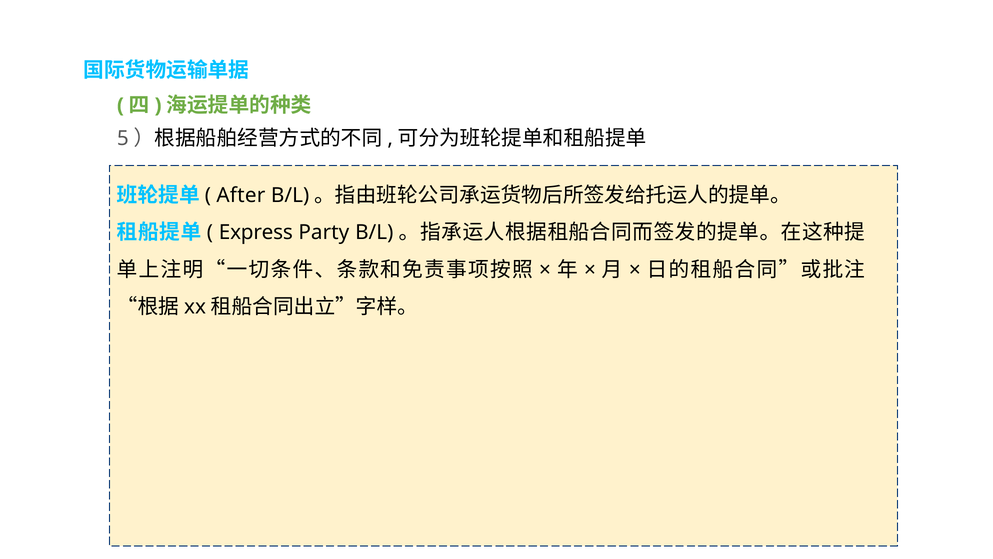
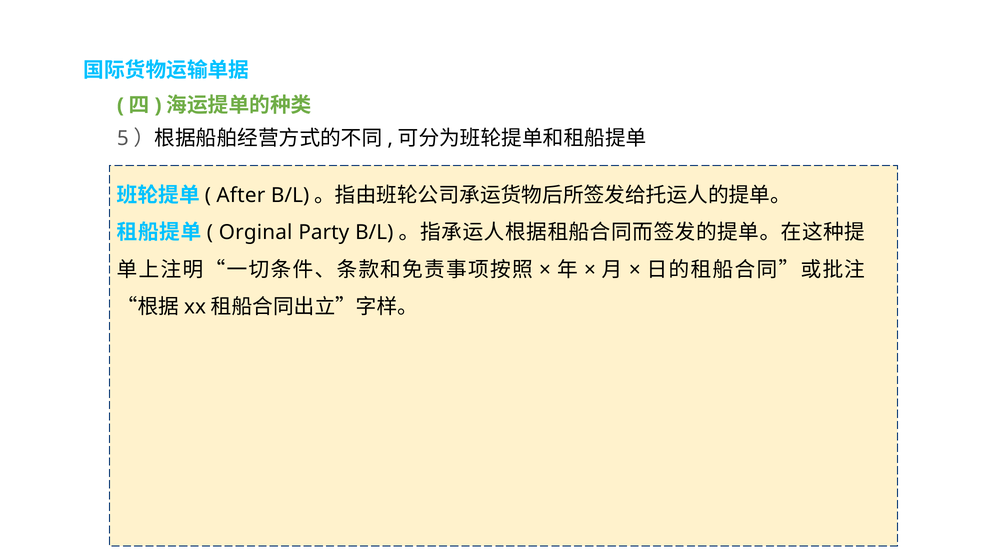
Express: Express -> Orginal (256, 232)
